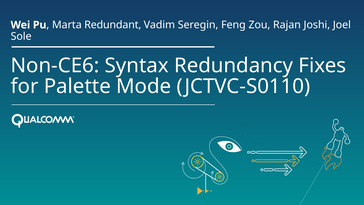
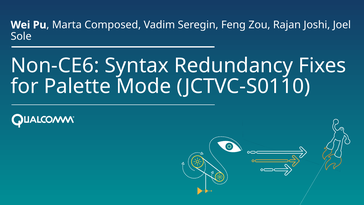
Redundant: Redundant -> Composed (113, 25)
